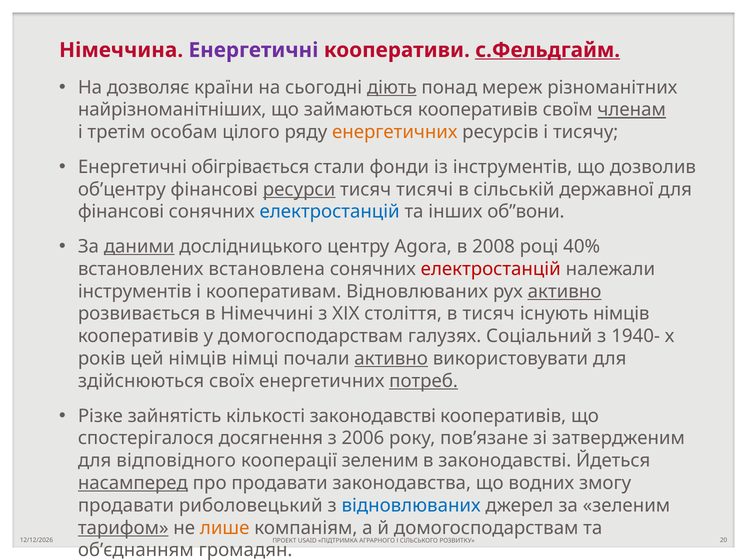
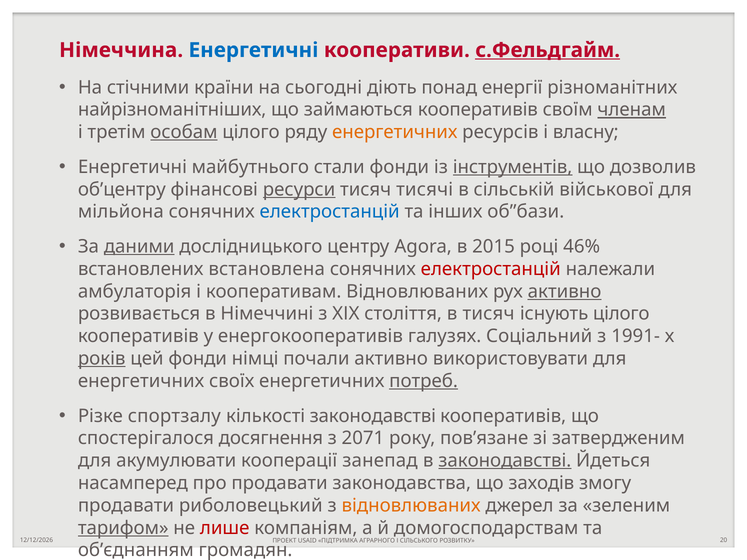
Енергетичні colour: purple -> blue (254, 50)
дозволяє: дозволяє -> стічними (148, 87)
діють underline: present -> none (392, 87)
мереж: мереж -> енергії (512, 87)
особам underline: none -> present (184, 132)
тисячу: тисячу -> власну (586, 132)
обігрівається: обігрівається -> майбутнього (250, 167)
інструментів underline: none -> present (513, 167)
державної: державної -> військової (606, 189)
фінансові: фінансові -> мільйона (121, 212)
об”вони: об”вони -> об”бази (526, 212)
2008: 2008 -> 2015 (494, 247)
40%: 40% -> 46% (582, 247)
інструментів: інструментів -> амбулаторія (135, 292)
існують німців: німців -> цілого (621, 314)
у домогосподарствам: домогосподарствам -> енергокооперативів (310, 336)
1940-: 1940- -> 1991- (636, 336)
років underline: none -> present (102, 359)
цей німців: німців -> фонди (198, 359)
активно underline: present -> none (391, 359)
здійснюються: здійснюються -> енергетичних (141, 381)
зайнятість: зайнятість -> спортзалу (174, 416)
2006: 2006 -> 2071 (363, 438)
відповідного: відповідного -> акумулювати (176, 461)
кооперації зеленим: зеленим -> занепад (380, 461)
законодавстві underline: none -> present (505, 461)
насамперед underline: present -> none (133, 483)
водних: водних -> заходів (541, 483)
відновлюваних colour: blue -> orange (411, 506)
лише colour: orange -> red (225, 528)
